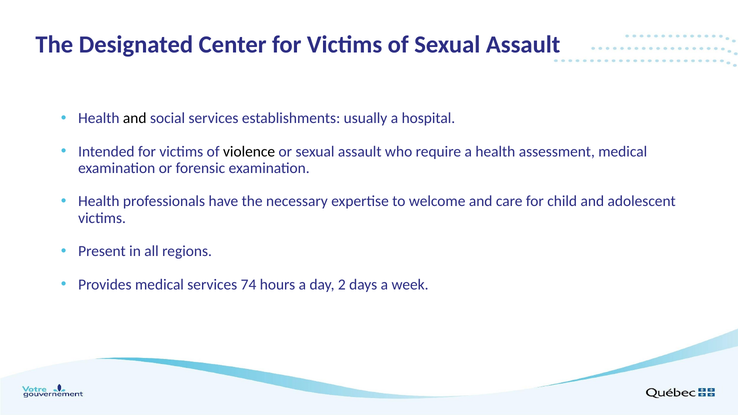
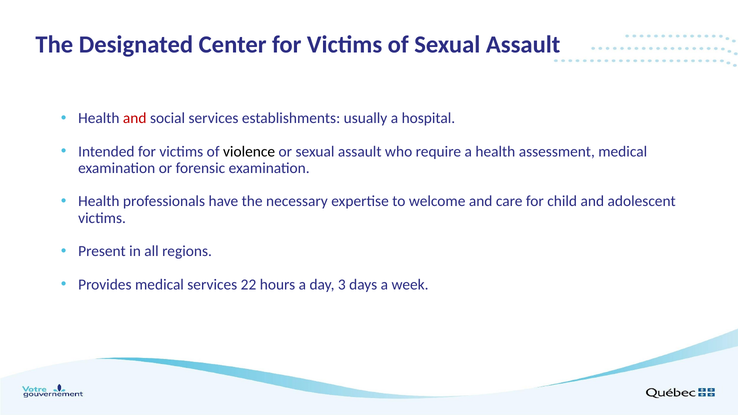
and colour: black -> red (135, 118)
74: 74 -> 22 (249, 285)
2: 2 -> 3 (342, 285)
